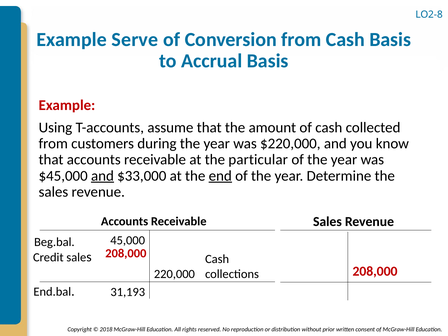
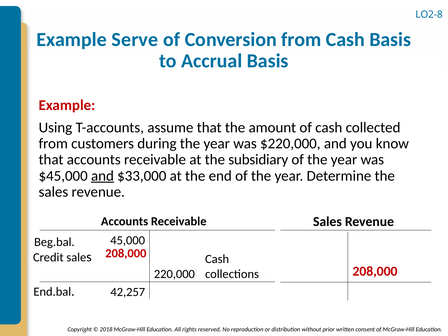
particular: particular -> subsidiary (258, 160)
end underline: present -> none (220, 176)
31,193: 31,193 -> 42,257 (128, 292)
